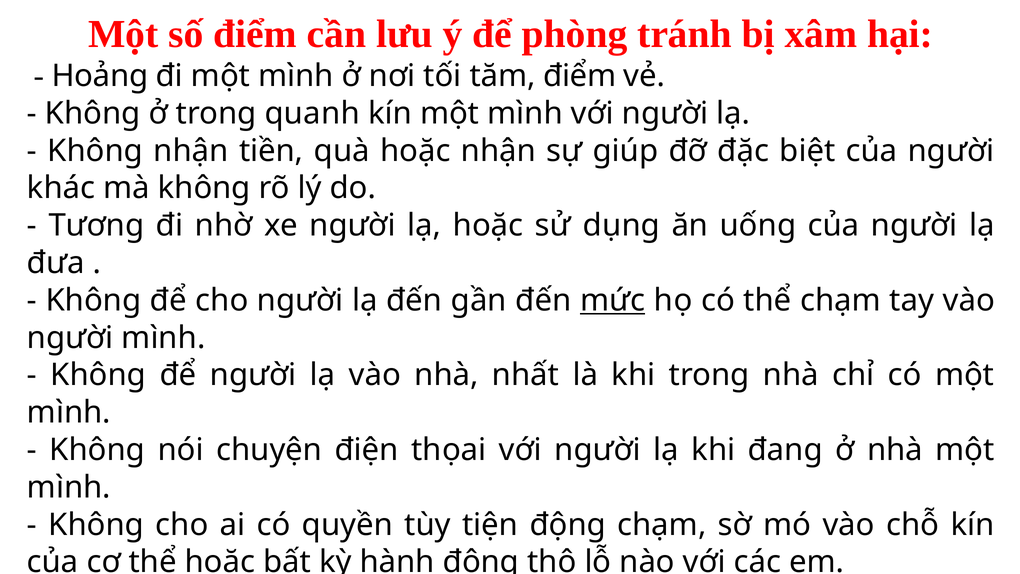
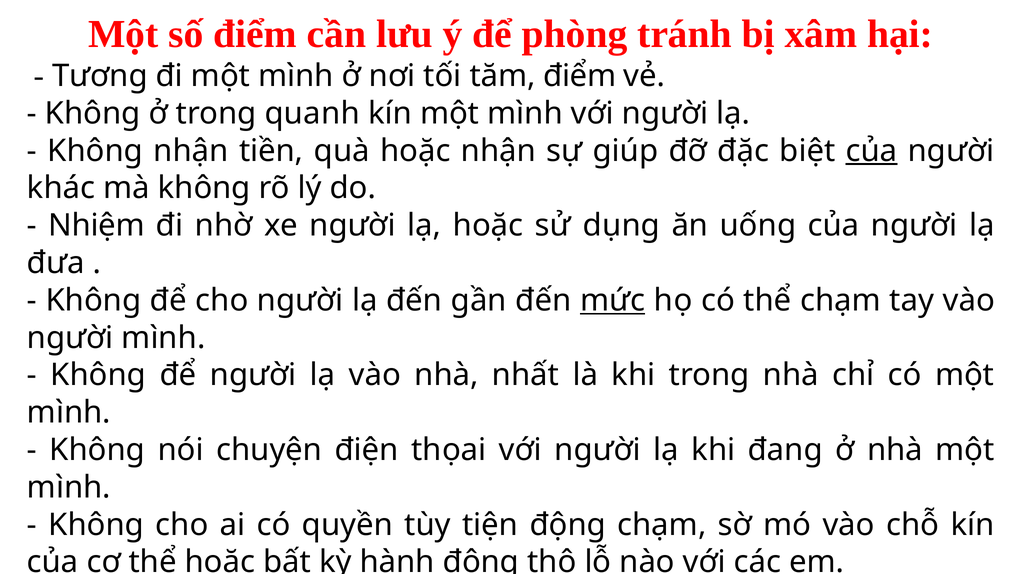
Hoảng: Hoảng -> Tương (100, 76)
của underline: none -> present (872, 151)
Tương: Tương -> Nhiệm (97, 225)
